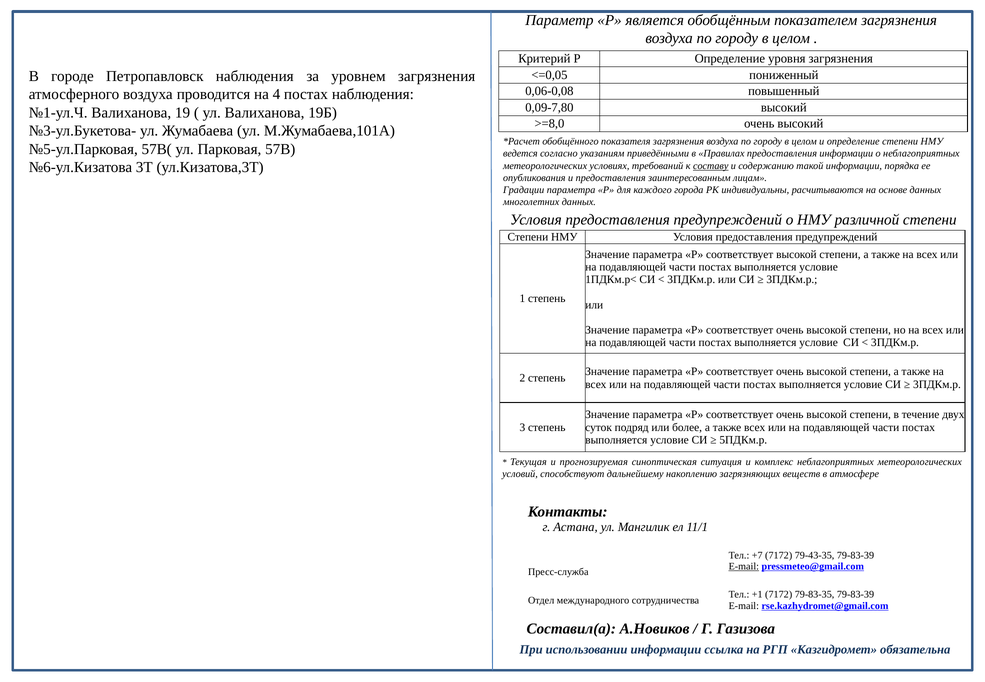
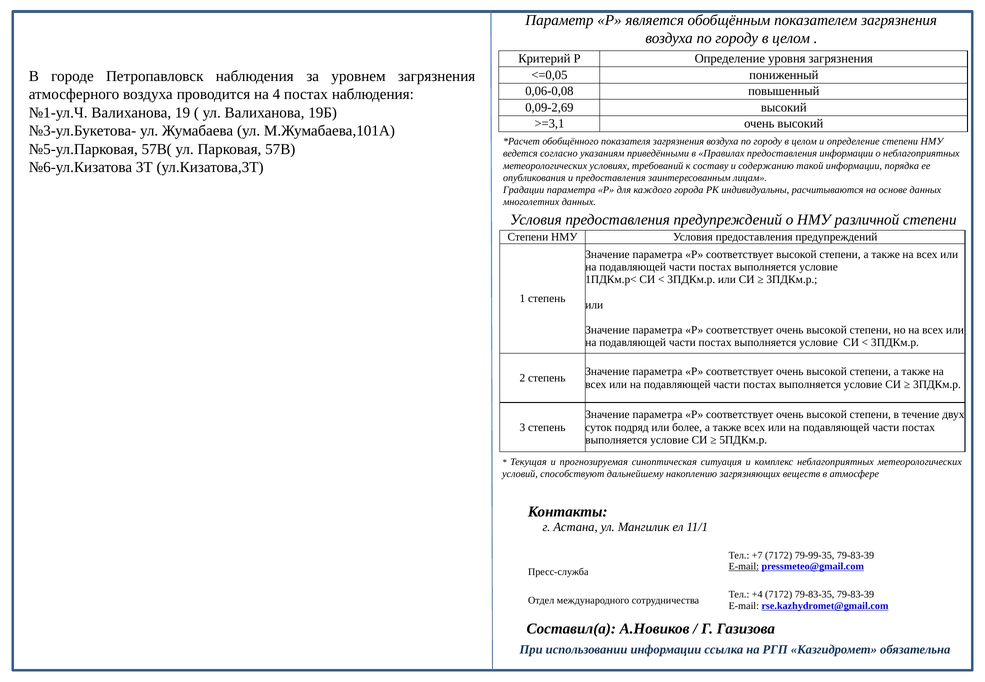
0,09-7,80: 0,09-7,80 -> 0,09-2,69 (549, 107)
>=8,0: >=8,0 -> >=3,1 (549, 124)
составу underline: present -> none (711, 166)
79-43-35: 79-43-35 -> 79-99-35 (815, 555)
+1: +1 -> +4 (757, 595)
